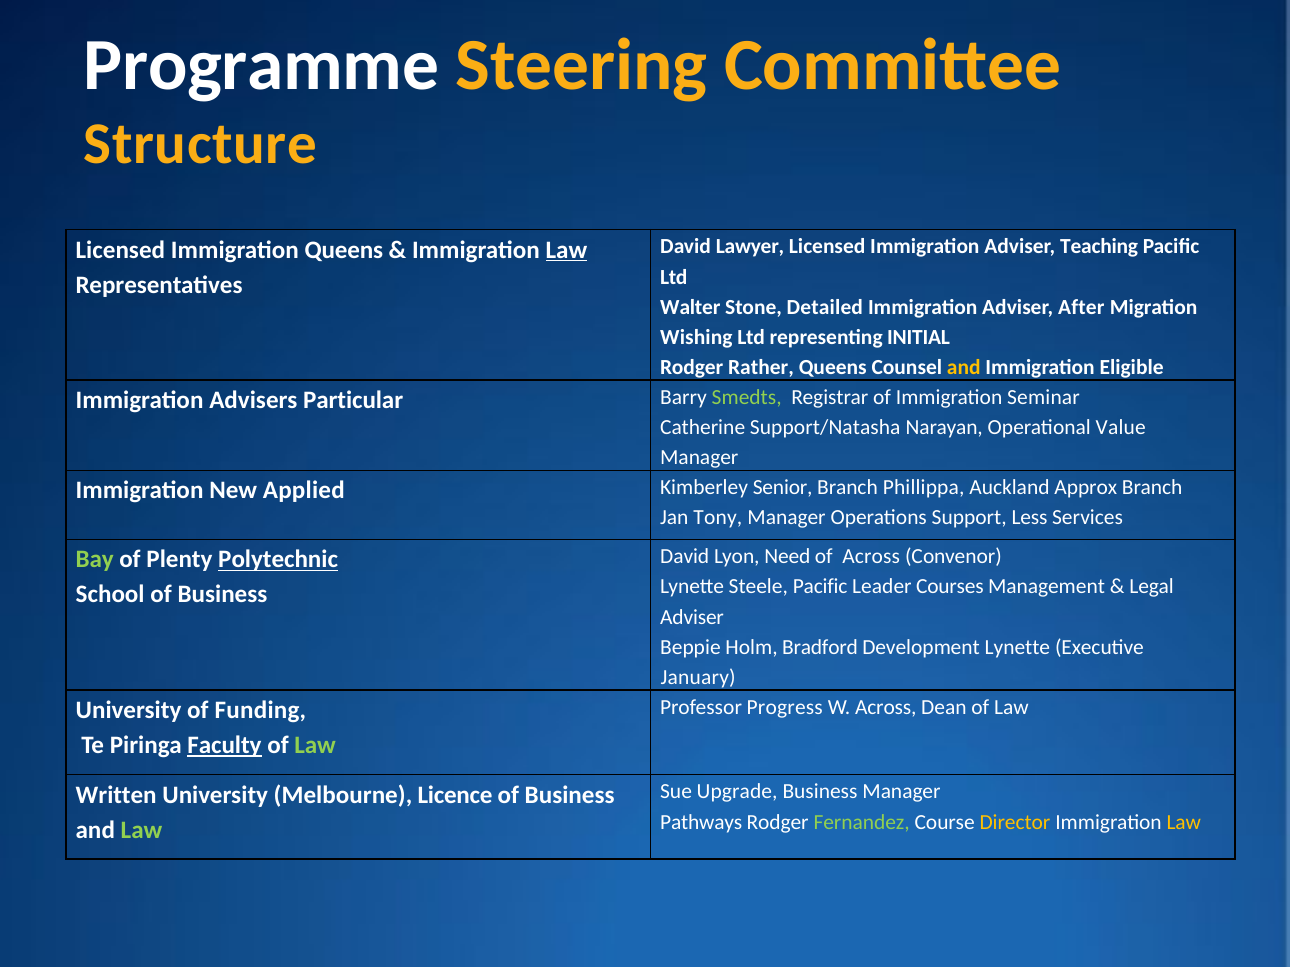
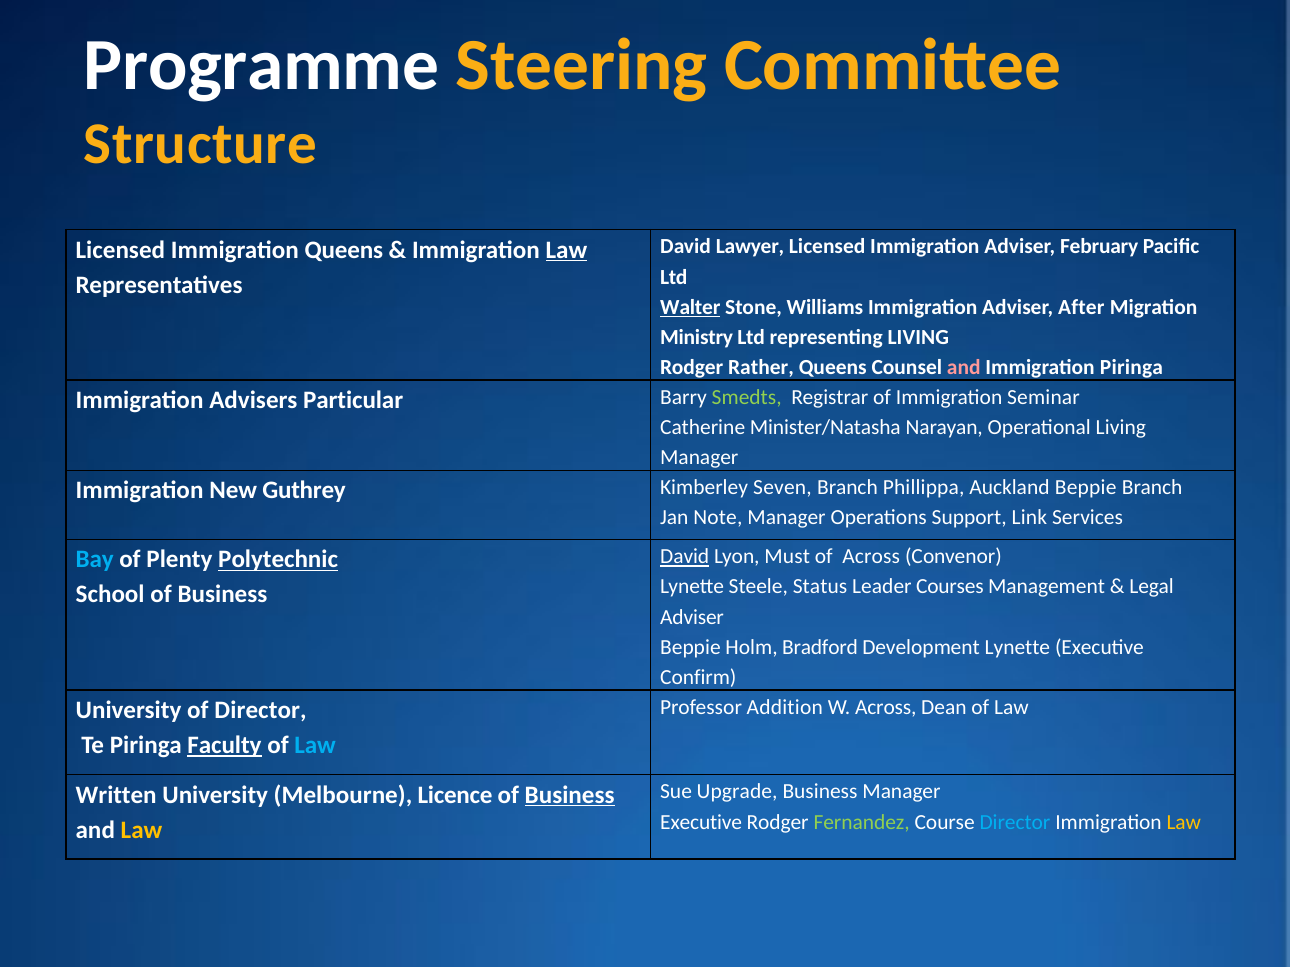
Teaching: Teaching -> February (1099, 247)
Walter underline: none -> present (690, 307)
Detailed: Detailed -> Williams (825, 307)
Wishing: Wishing -> Ministry (697, 337)
representing INITIAL: INITIAL -> LIVING (918, 337)
and colour: yellow -> pink (964, 367)
Immigration Eligible: Eligible -> Piringa (1131, 367)
Support/Natasha: Support/Natasha -> Minister/Natasha (825, 428)
Operational Value: Value -> Living (1121, 428)
Applied: Applied -> Guthrey (304, 491)
Senior: Senior -> Seven (782, 488)
Auckland Approx: Approx -> Beppie (1086, 488)
Tony: Tony -> Note (718, 518)
Less: Less -> Link (1029, 518)
David underline: none -> present (685, 557)
Need: Need -> Must (787, 557)
Bay colour: light green -> light blue (95, 560)
Steele Pacific: Pacific -> Status (820, 587)
January: January -> Confirm (698, 677)
Progress: Progress -> Addition (785, 708)
of Funding: Funding -> Director (261, 711)
Law colour: light green -> light blue (315, 746)
Business underline: none -> present (570, 795)
Pathways: Pathways -> Executive (701, 822)
Director colour: yellow -> light blue (1015, 822)
Law colour: light green -> yellow (141, 830)
